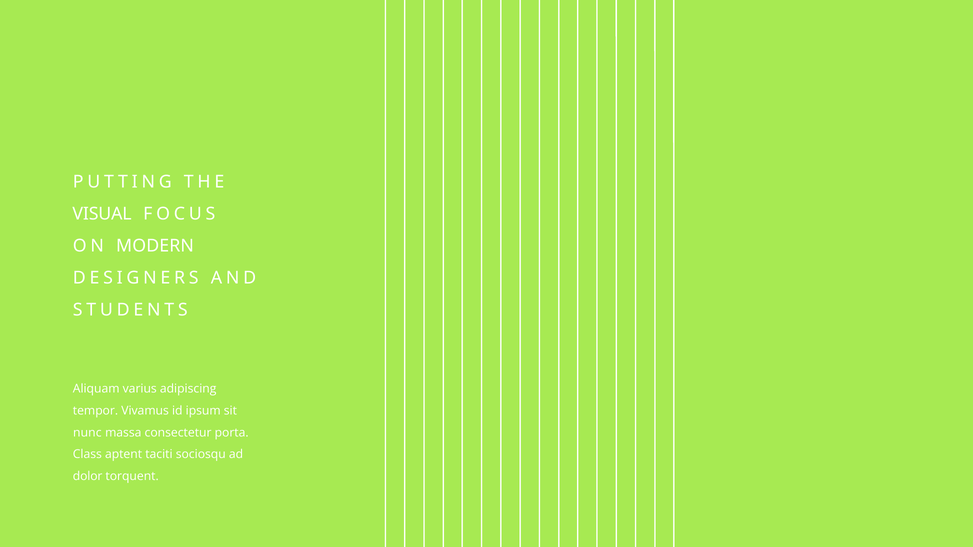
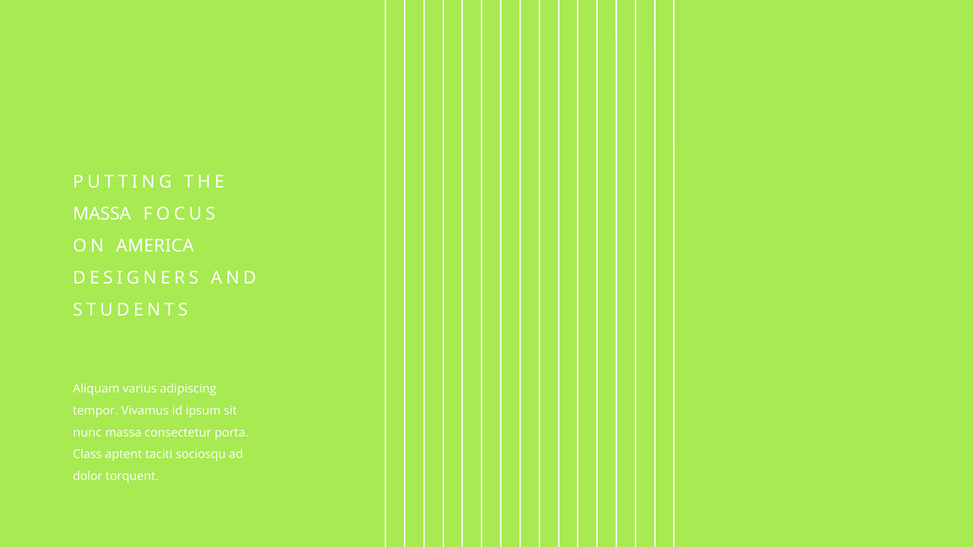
VISUAL: VISUAL -> MASSA (102, 214)
MODERN: MODERN -> AMERICA (155, 246)
